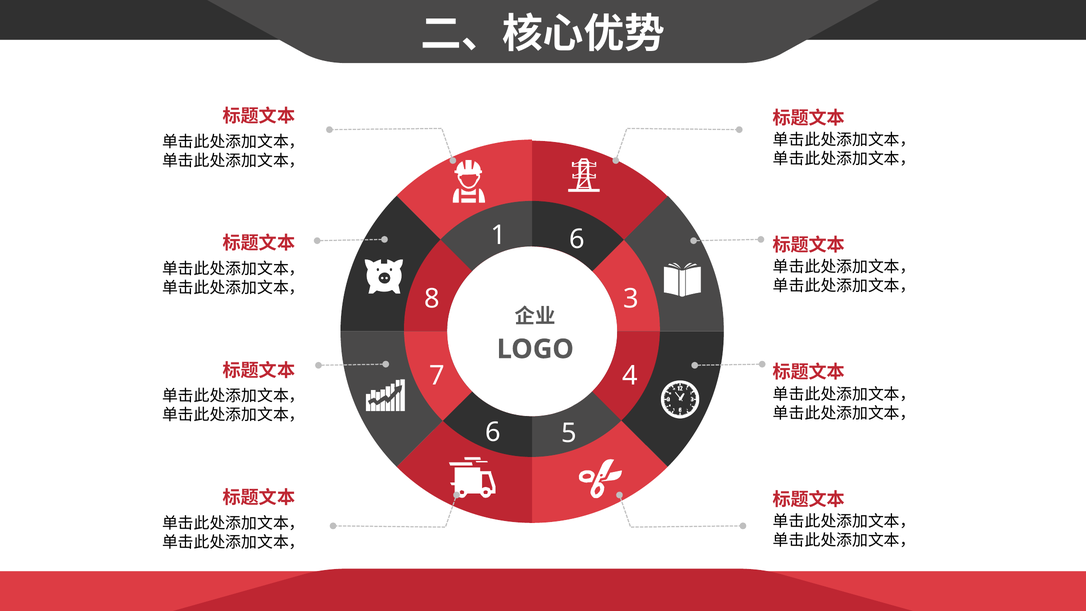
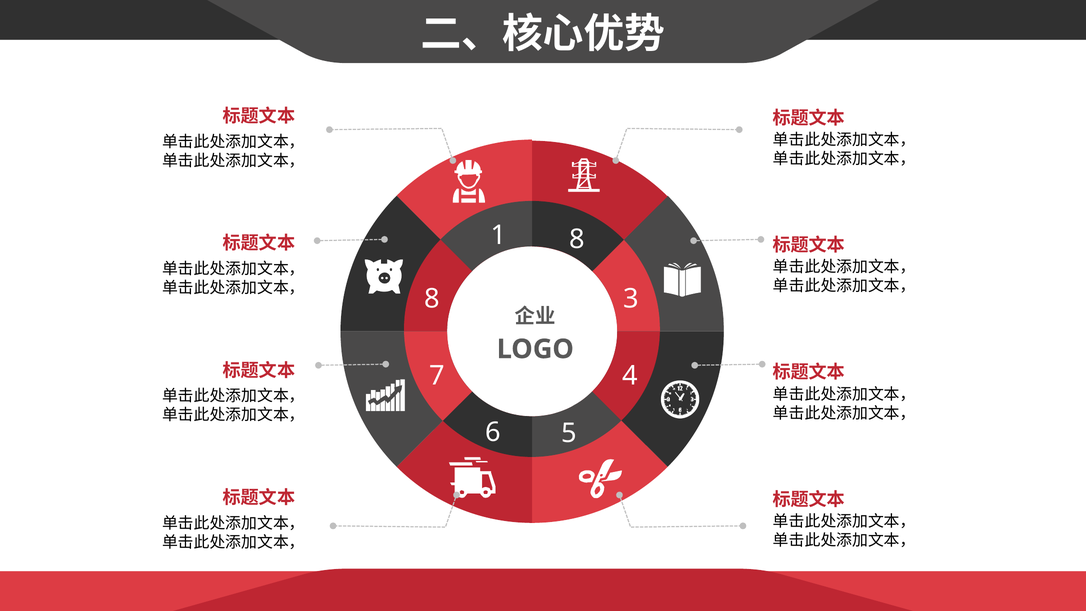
1 6: 6 -> 8 (577, 239)
